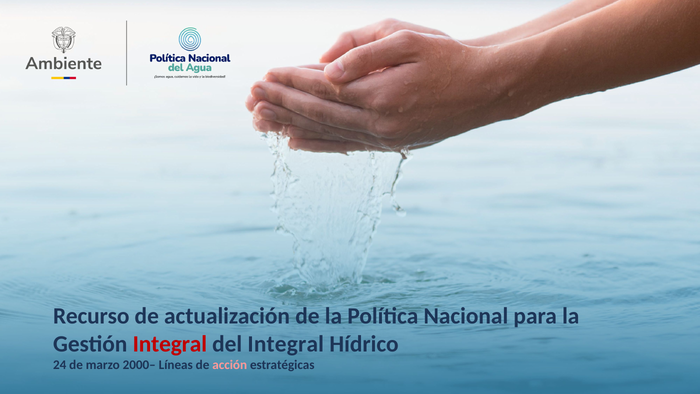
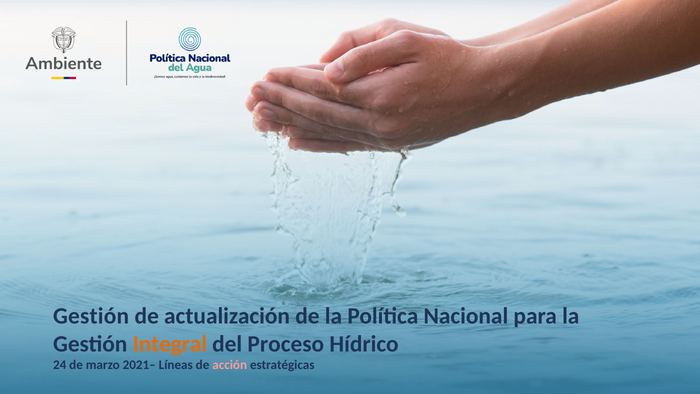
Recurso: Recurso -> Gestión (91, 316)
Integral colour: red -> orange (170, 344)
del Integral: Integral -> Proceso (286, 344)
2000–: 2000– -> 2021– (139, 365)
